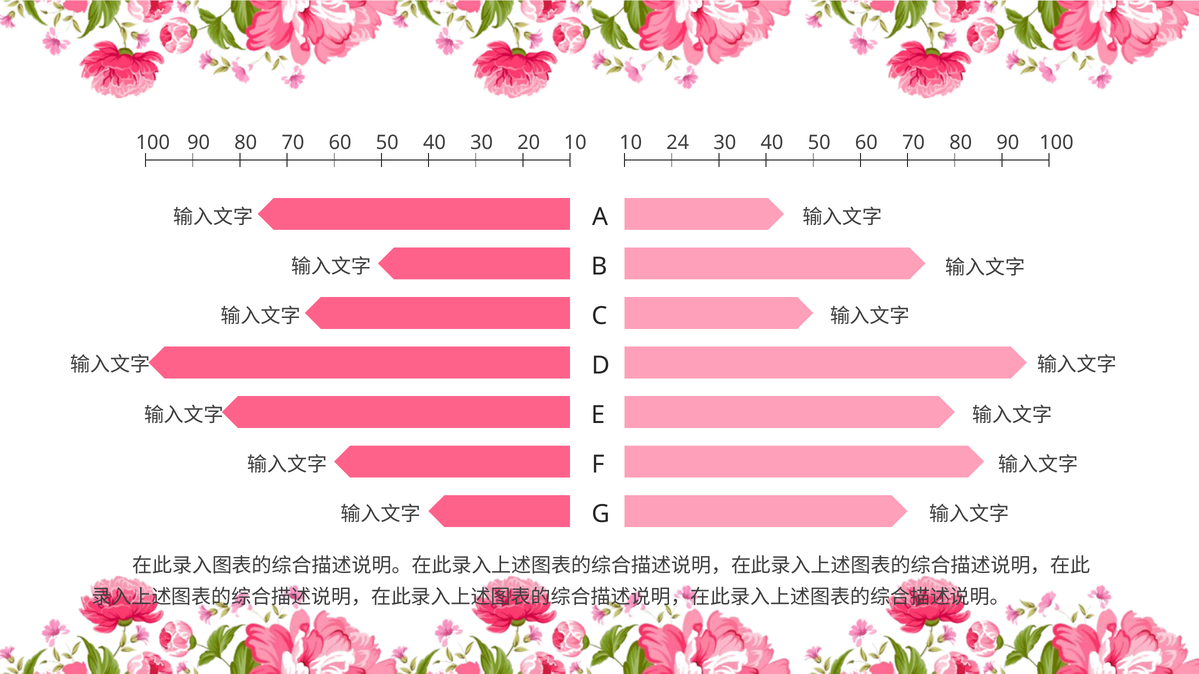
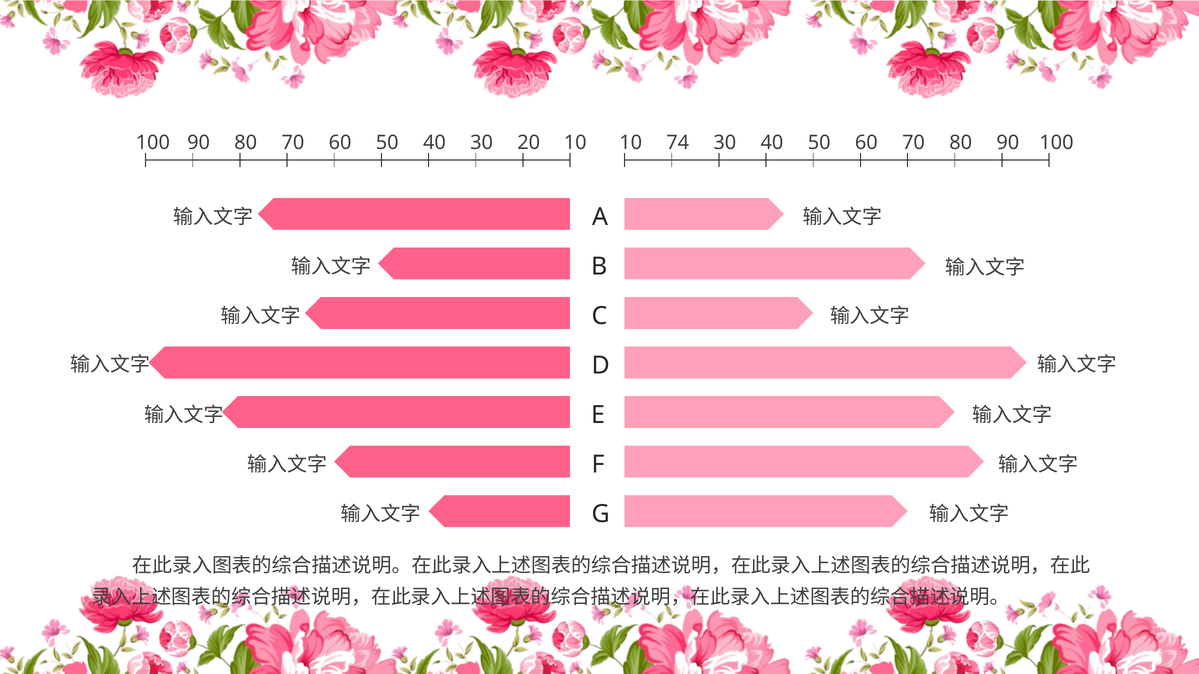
24: 24 -> 74 (678, 143)
